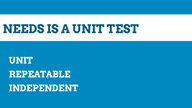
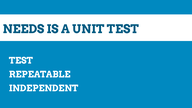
UNIT: UNIT -> TEST (21, 61)
